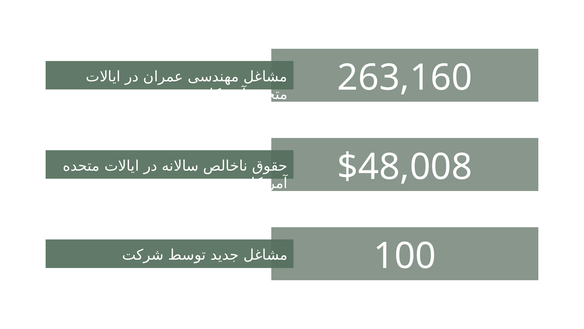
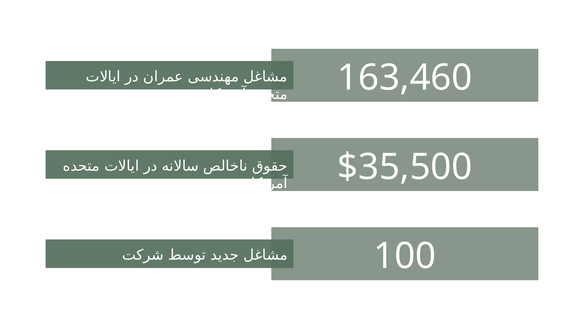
263,160: 263,160 -> 163,460 (405, 78)
$48,008: $48,008 -> $35,500 (405, 167)
